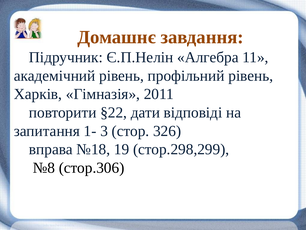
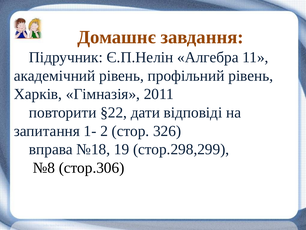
3: 3 -> 2 (104, 131)
